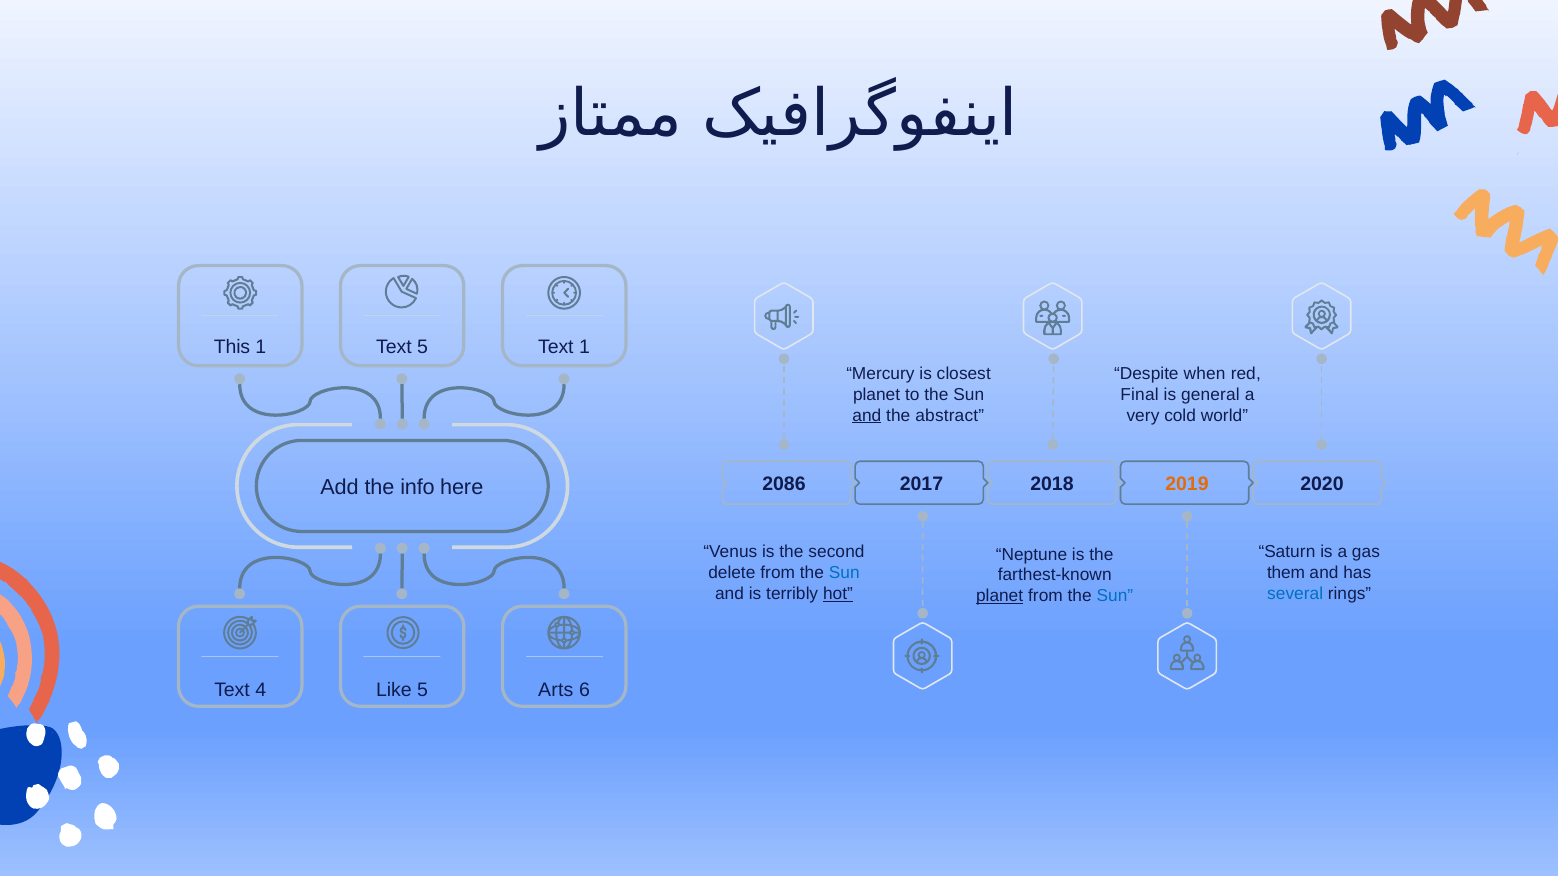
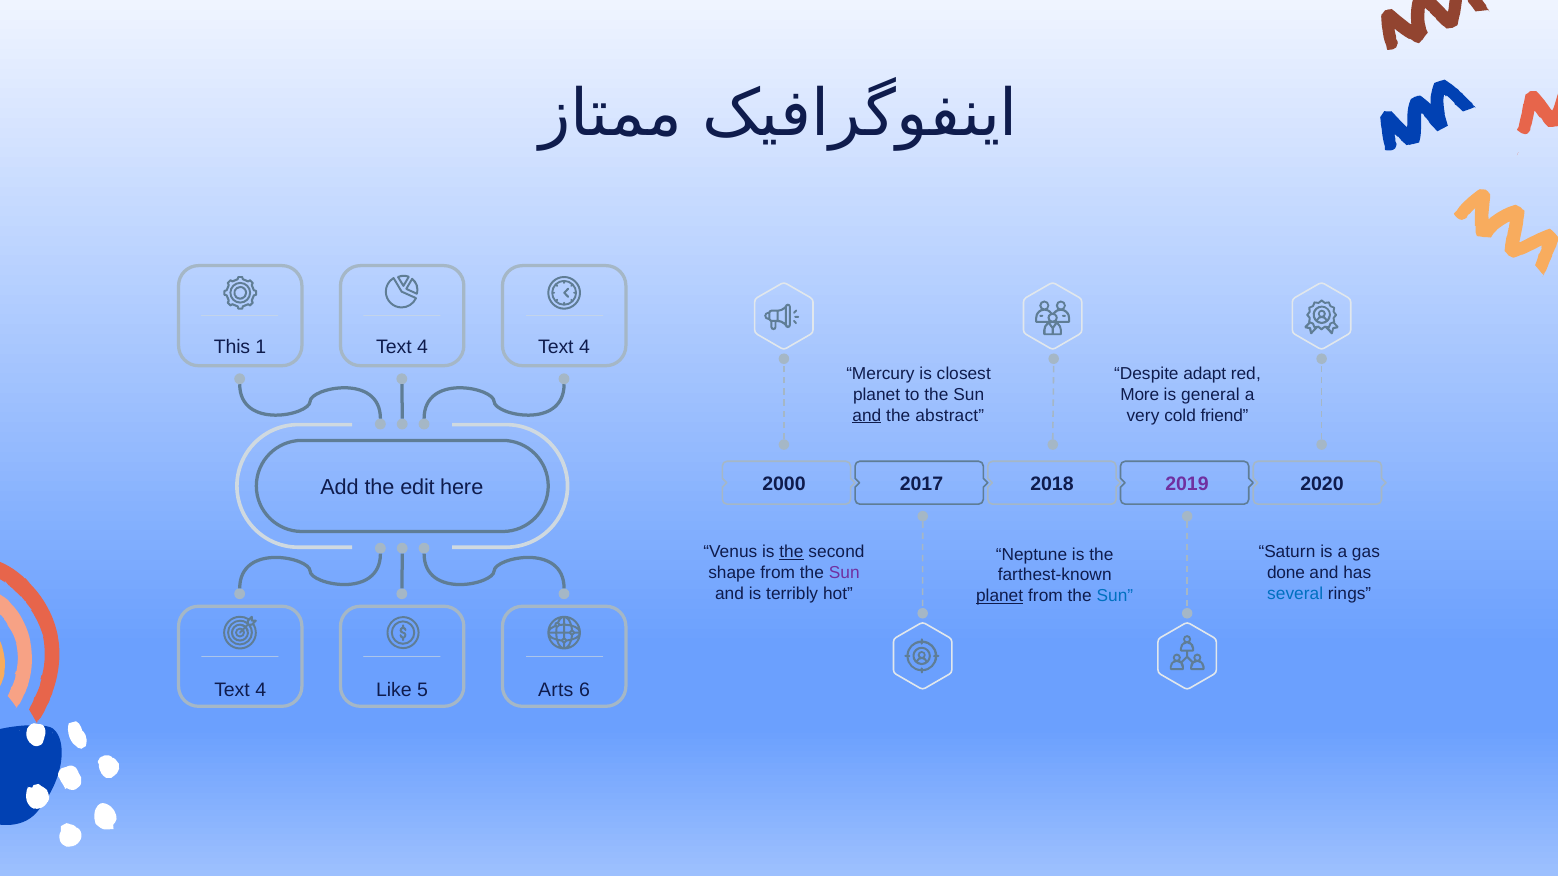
1 Text 5: 5 -> 4 (423, 347)
1: 1 -> 4 (585, 347)
when: when -> adapt (1205, 374)
Final: Final -> More (1140, 395)
world: world -> friend (1225, 416)
2086: 2086 -> 2000 (784, 484)
2019 colour: orange -> purple (1187, 484)
info: info -> edit (418, 488)
the underline: none -> present (791, 553)
delete: delete -> shape (732, 573)
Sun colour: blue -> purple (844, 573)
them: them -> done (1286, 573)
hot underline: present -> none (838, 594)
